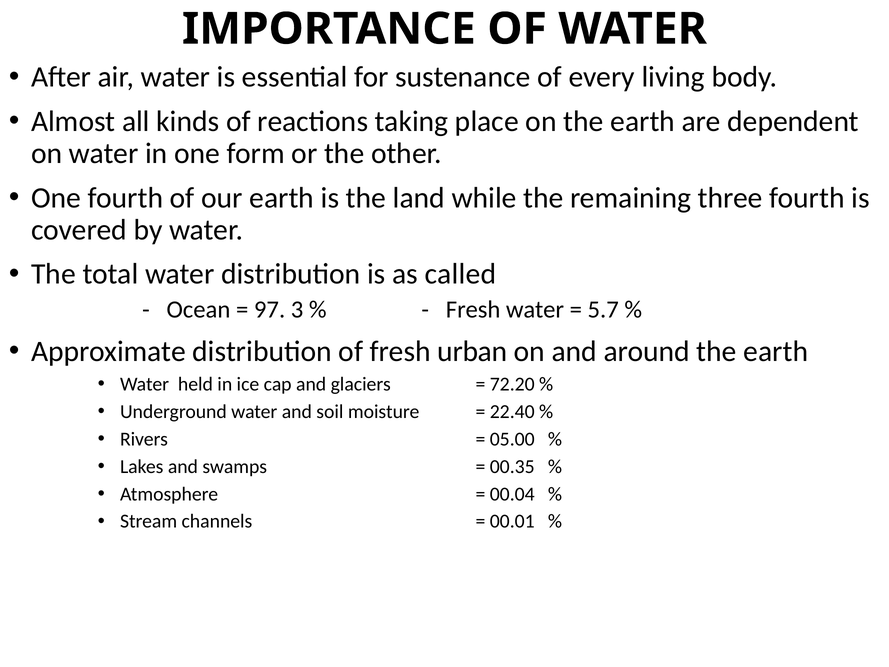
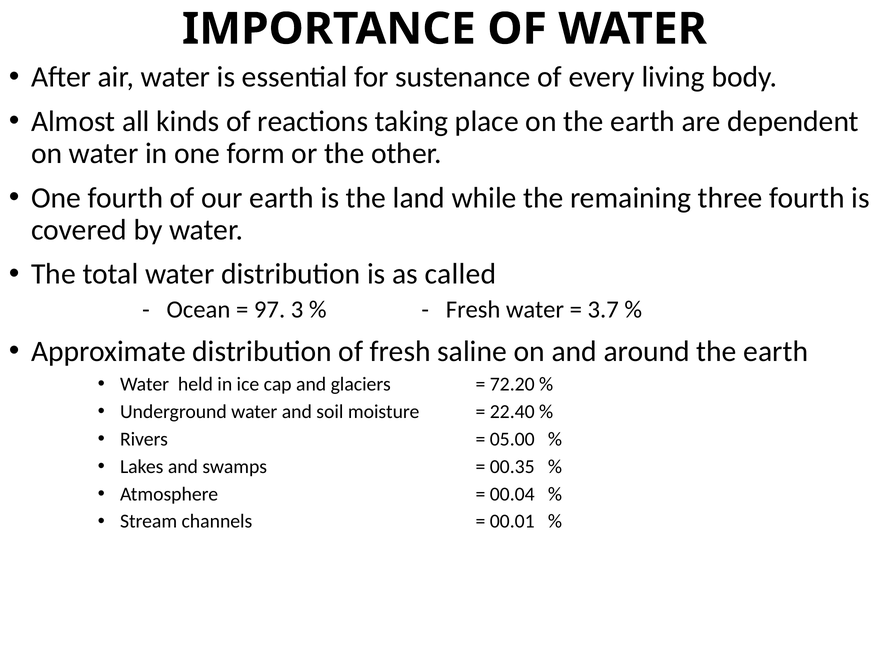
5.7: 5.7 -> 3.7 (603, 310)
urban: urban -> saline (472, 351)
